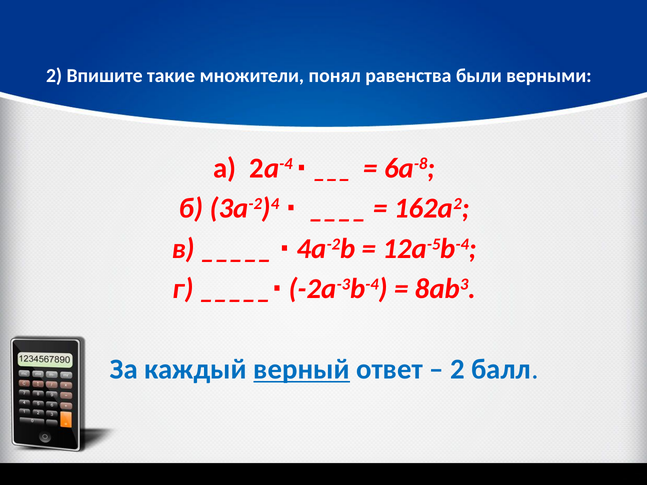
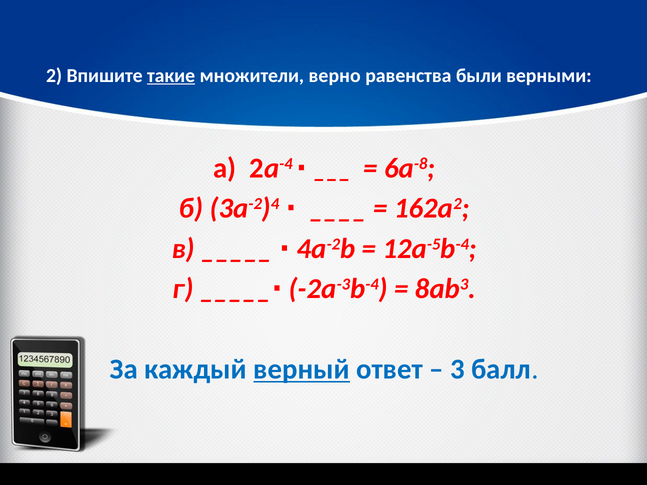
такие underline: none -> present (171, 76)
понял: понял -> верно (335, 76)
2: 2 -> 3 (457, 370)
